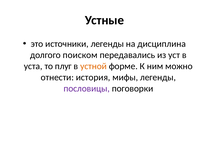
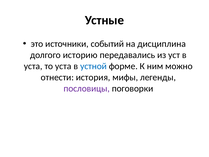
источники легенды: легенды -> событий (107, 44)
поиском: поиском -> историю (80, 55)
то плуг: плуг -> уста (63, 66)
устной colour: orange -> blue (93, 66)
